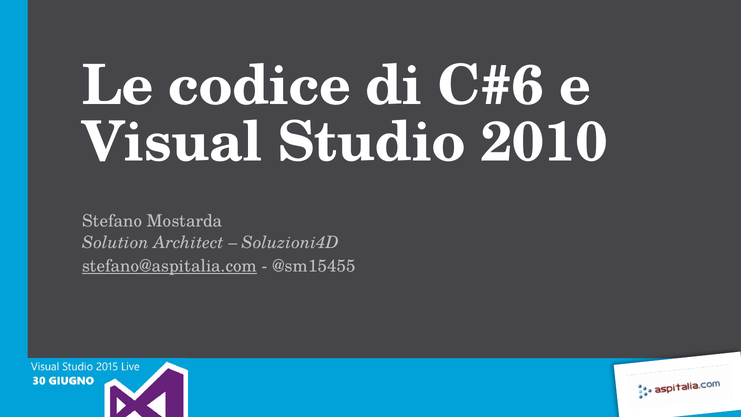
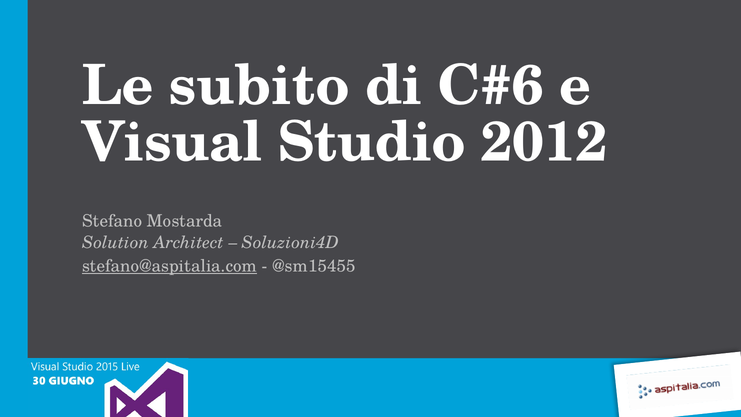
codice: codice -> subito (259, 86)
2010: 2010 -> 2012 (544, 142)
